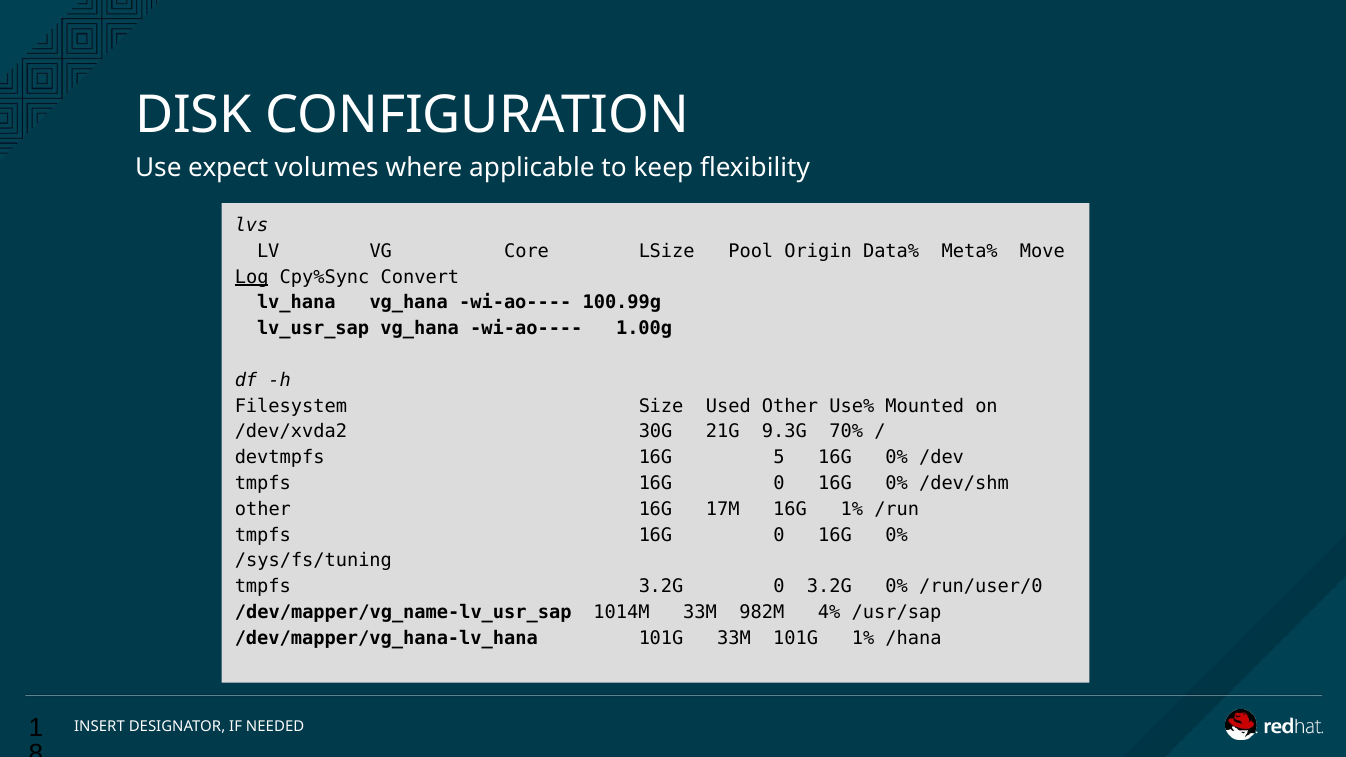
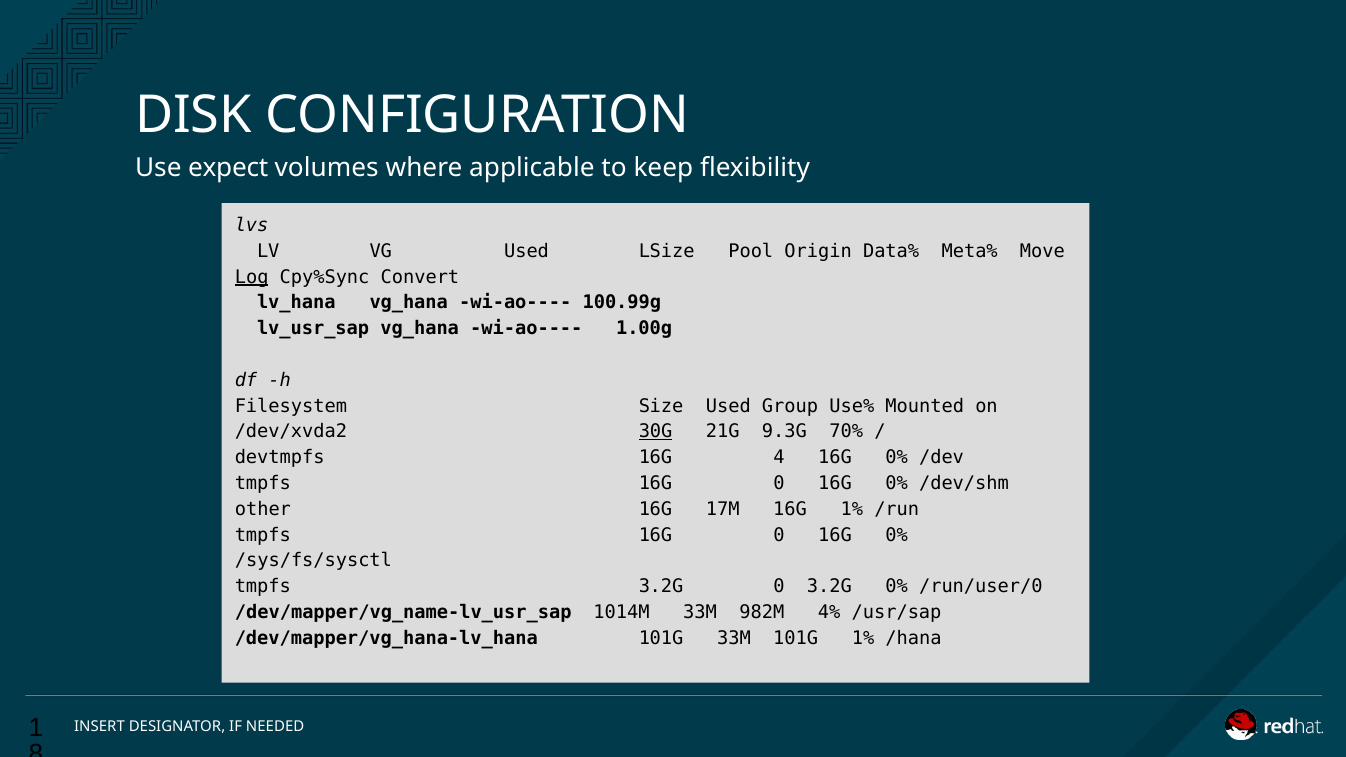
VG Core: Core -> Used (527, 251)
Used Other: Other -> Group (790, 406)
30G underline: none -> present (656, 432)
5: 5 -> 4 (779, 458)
/sys/fs/tuning: /sys/fs/tuning -> /sys/fs/sysctl (313, 561)
